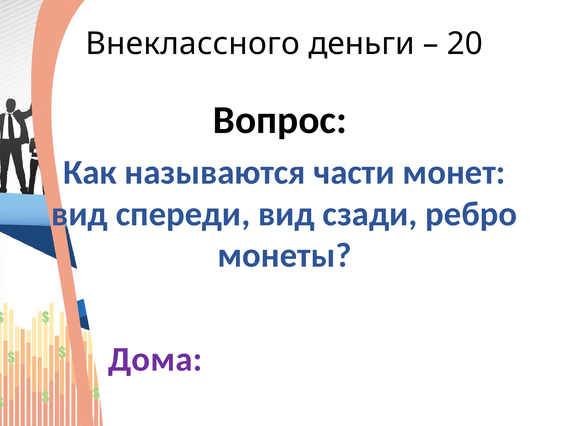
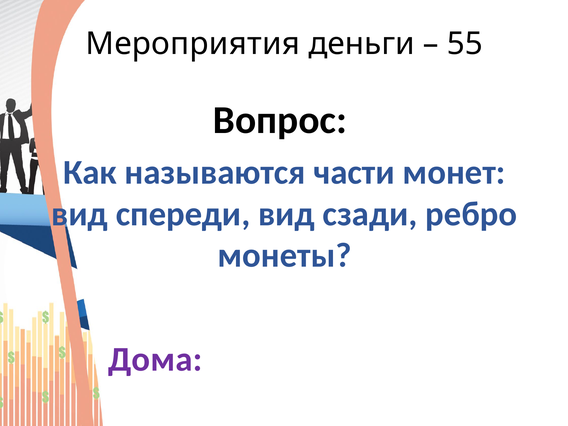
Внеклассного: Внеклассного -> Мероприятия (193, 44)
20: 20 -> 55 (465, 44)
